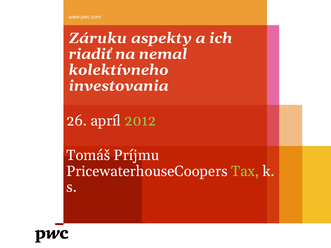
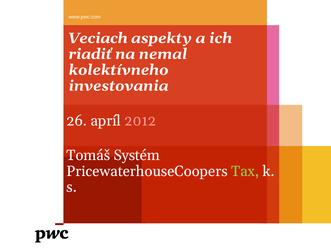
Záruku: Záruku -> Veciach (98, 38)
2012 colour: light green -> pink (140, 121)
Príjmu: Príjmu -> Systém (137, 155)
